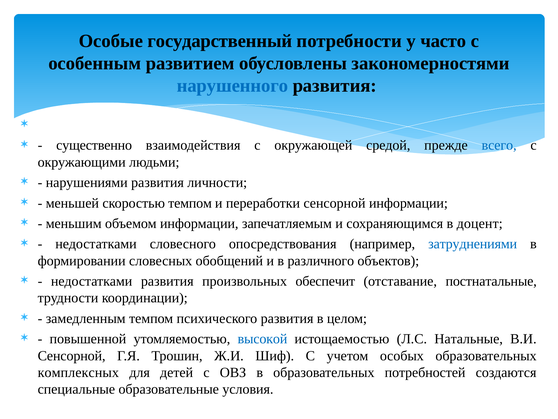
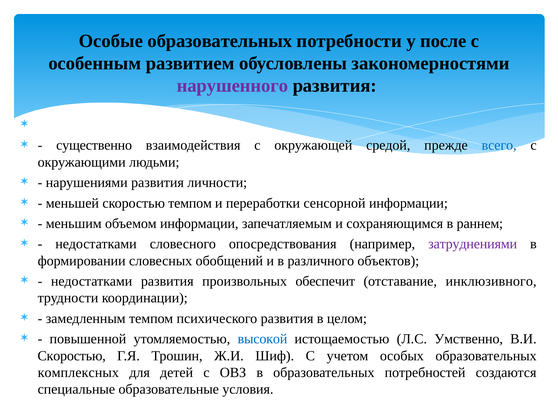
Особые государственный: государственный -> образовательных (220, 41)
часто: часто -> после (443, 41)
нарушенного colour: blue -> purple (232, 86)
доцент: доцент -> раннем (480, 223)
затруднениями colour: blue -> purple (473, 244)
постнатальные: постнатальные -> инклюзивного (491, 281)
Натальные: Натальные -> Умственно (469, 339)
Сенсорной: Сенсорной -> Скоростью (72, 355)
